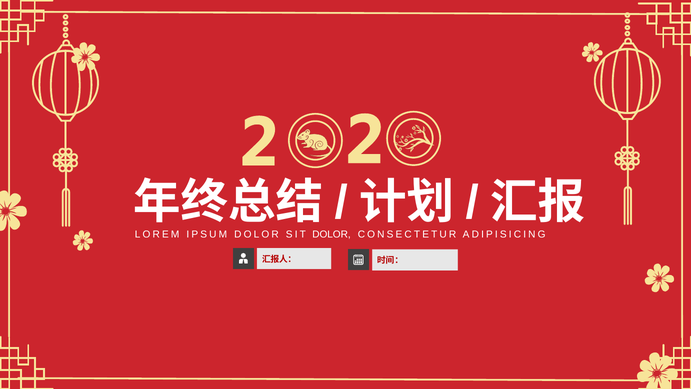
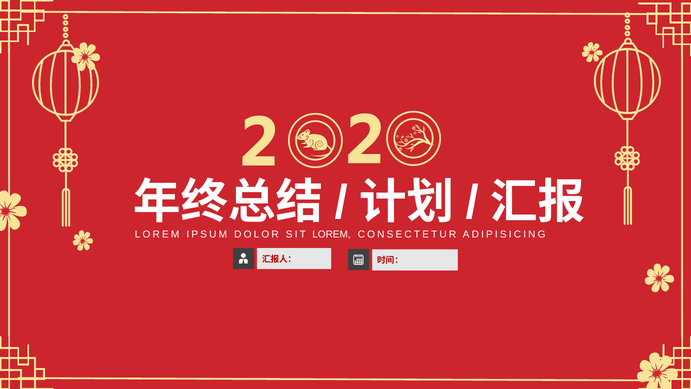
SIT DOLOR: DOLOR -> LOREM (331, 234)
